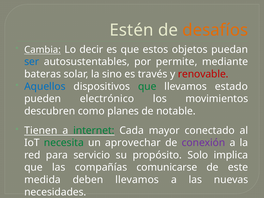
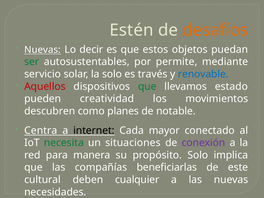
Cambia: Cambia -> Nuevas (42, 50)
ser colour: blue -> green (32, 62)
bateras: bateras -> servicio (43, 74)
la sino: sino -> solo (112, 74)
renovable colour: red -> blue (203, 74)
Aquellos colour: blue -> red (45, 86)
electrónico: electrónico -> creatividad (107, 99)
Tienen: Tienen -> Centra (41, 130)
internet colour: green -> black (94, 130)
aprovechar: aprovechar -> situaciones (133, 143)
servicio: servicio -> manera (92, 155)
comunicarse: comunicarse -> beneficiarlas (167, 167)
medida: medida -> cultural (42, 180)
deben llevamos: llevamos -> cualquier (137, 180)
